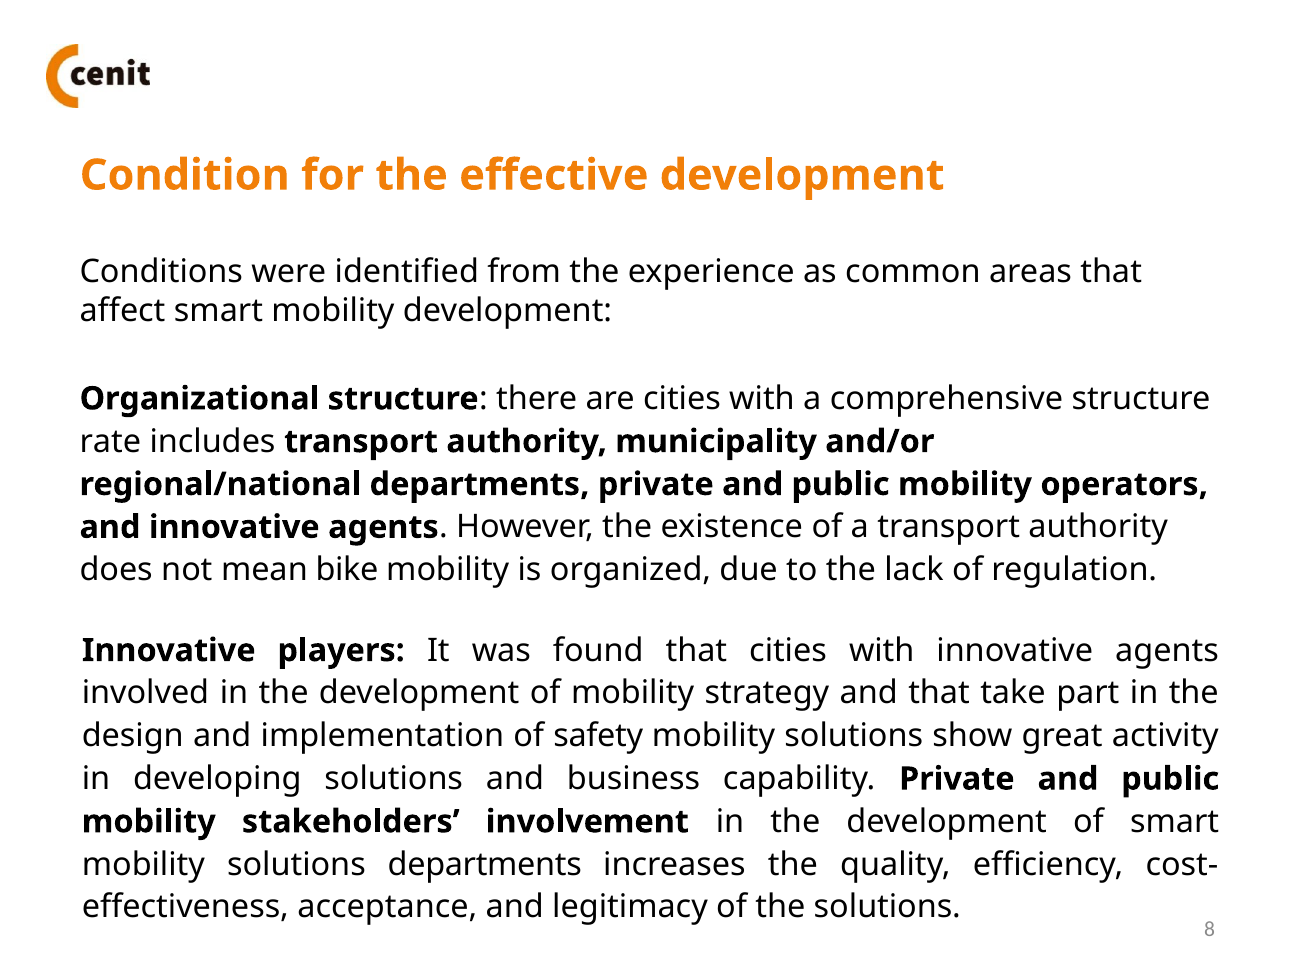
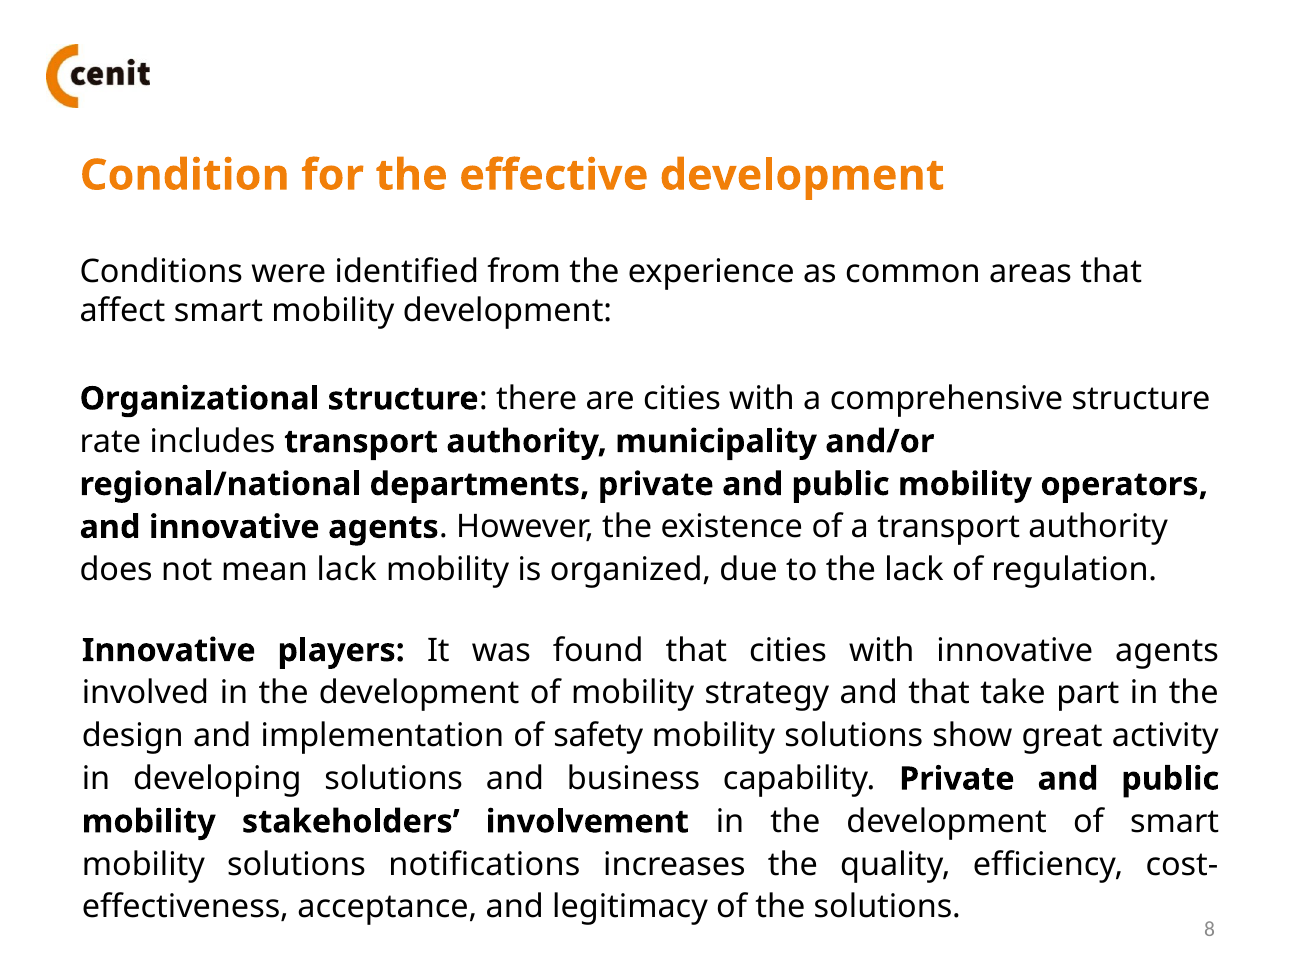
mean bike: bike -> lack (347, 570)
solutions departments: departments -> notifications (484, 864)
